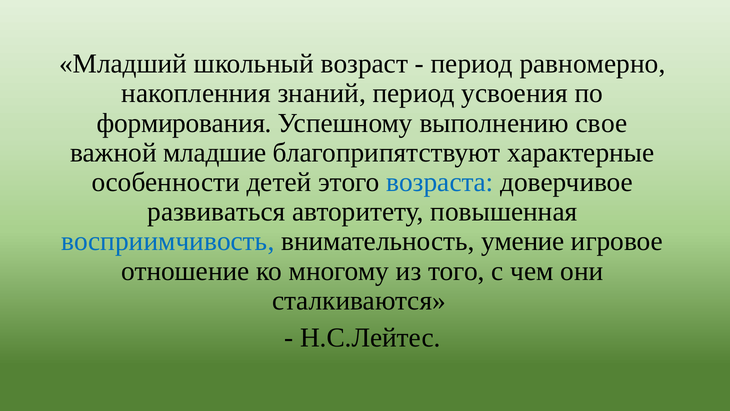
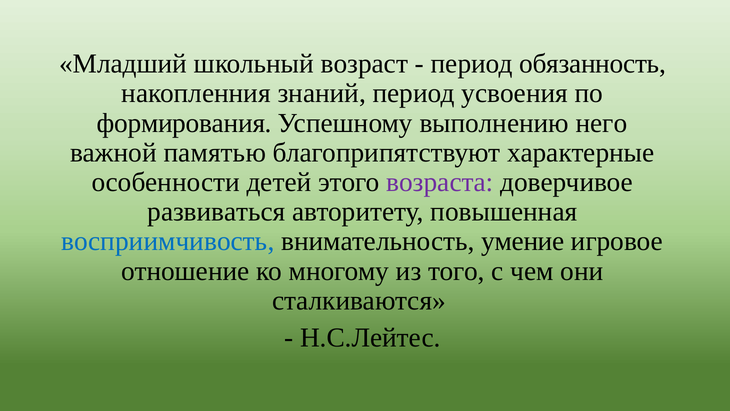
равномерно: равномерно -> обязанность (593, 64)
свое: свое -> него (602, 123)
младшие: младшие -> памятью (215, 152)
возраста colour: blue -> purple (440, 182)
